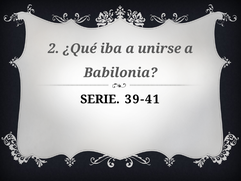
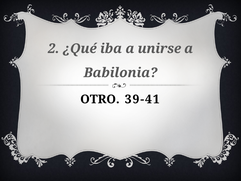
SERIE: SERIE -> OTRO (100, 99)
